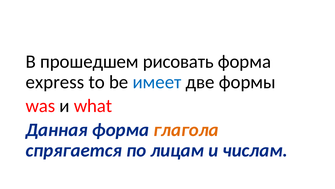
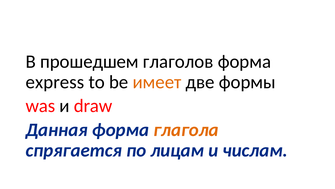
рисовать: рисовать -> глаголов (178, 61)
имеет colour: blue -> orange (157, 82)
what: what -> draw (93, 106)
